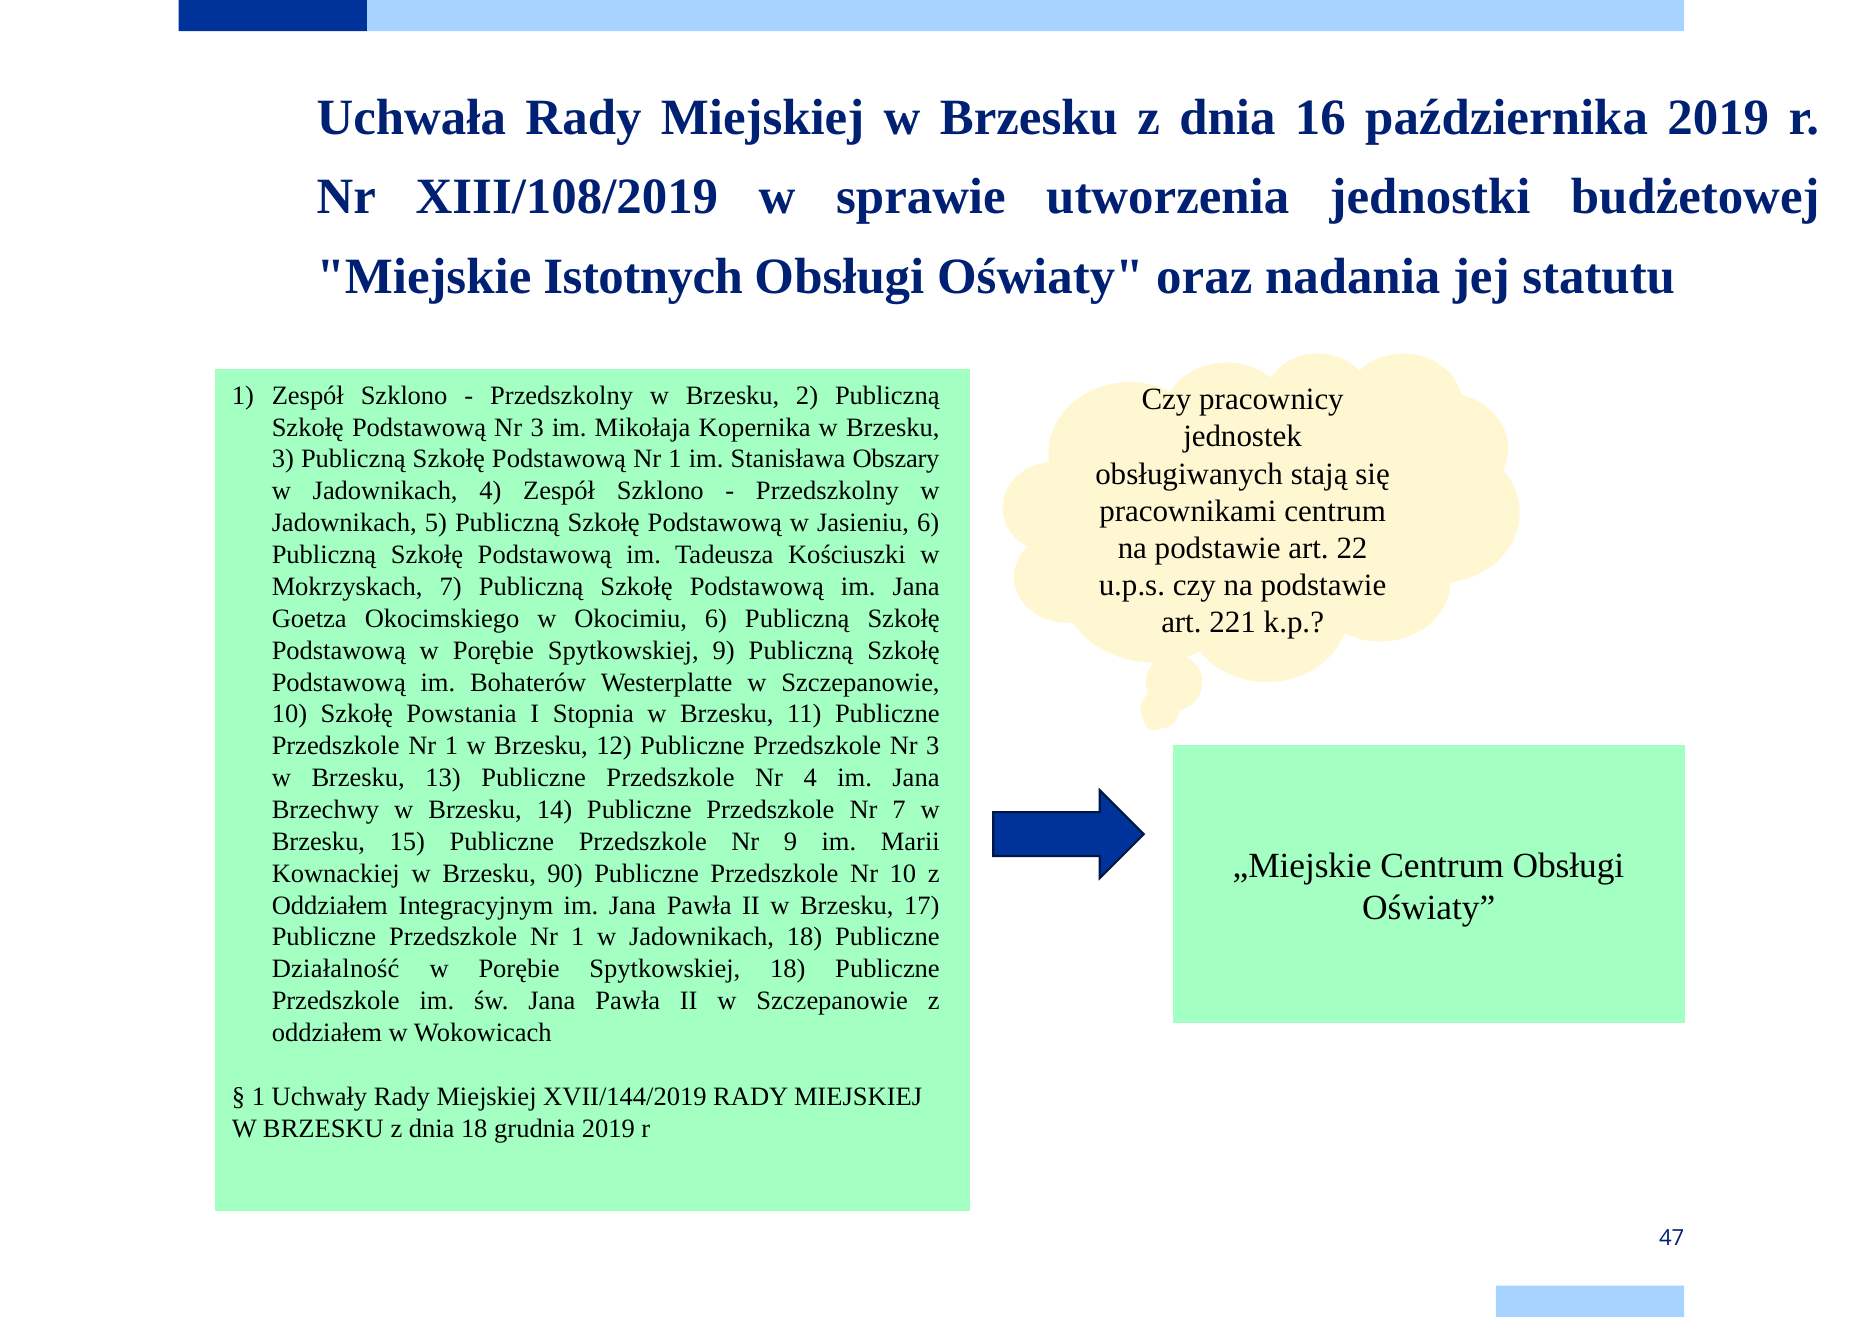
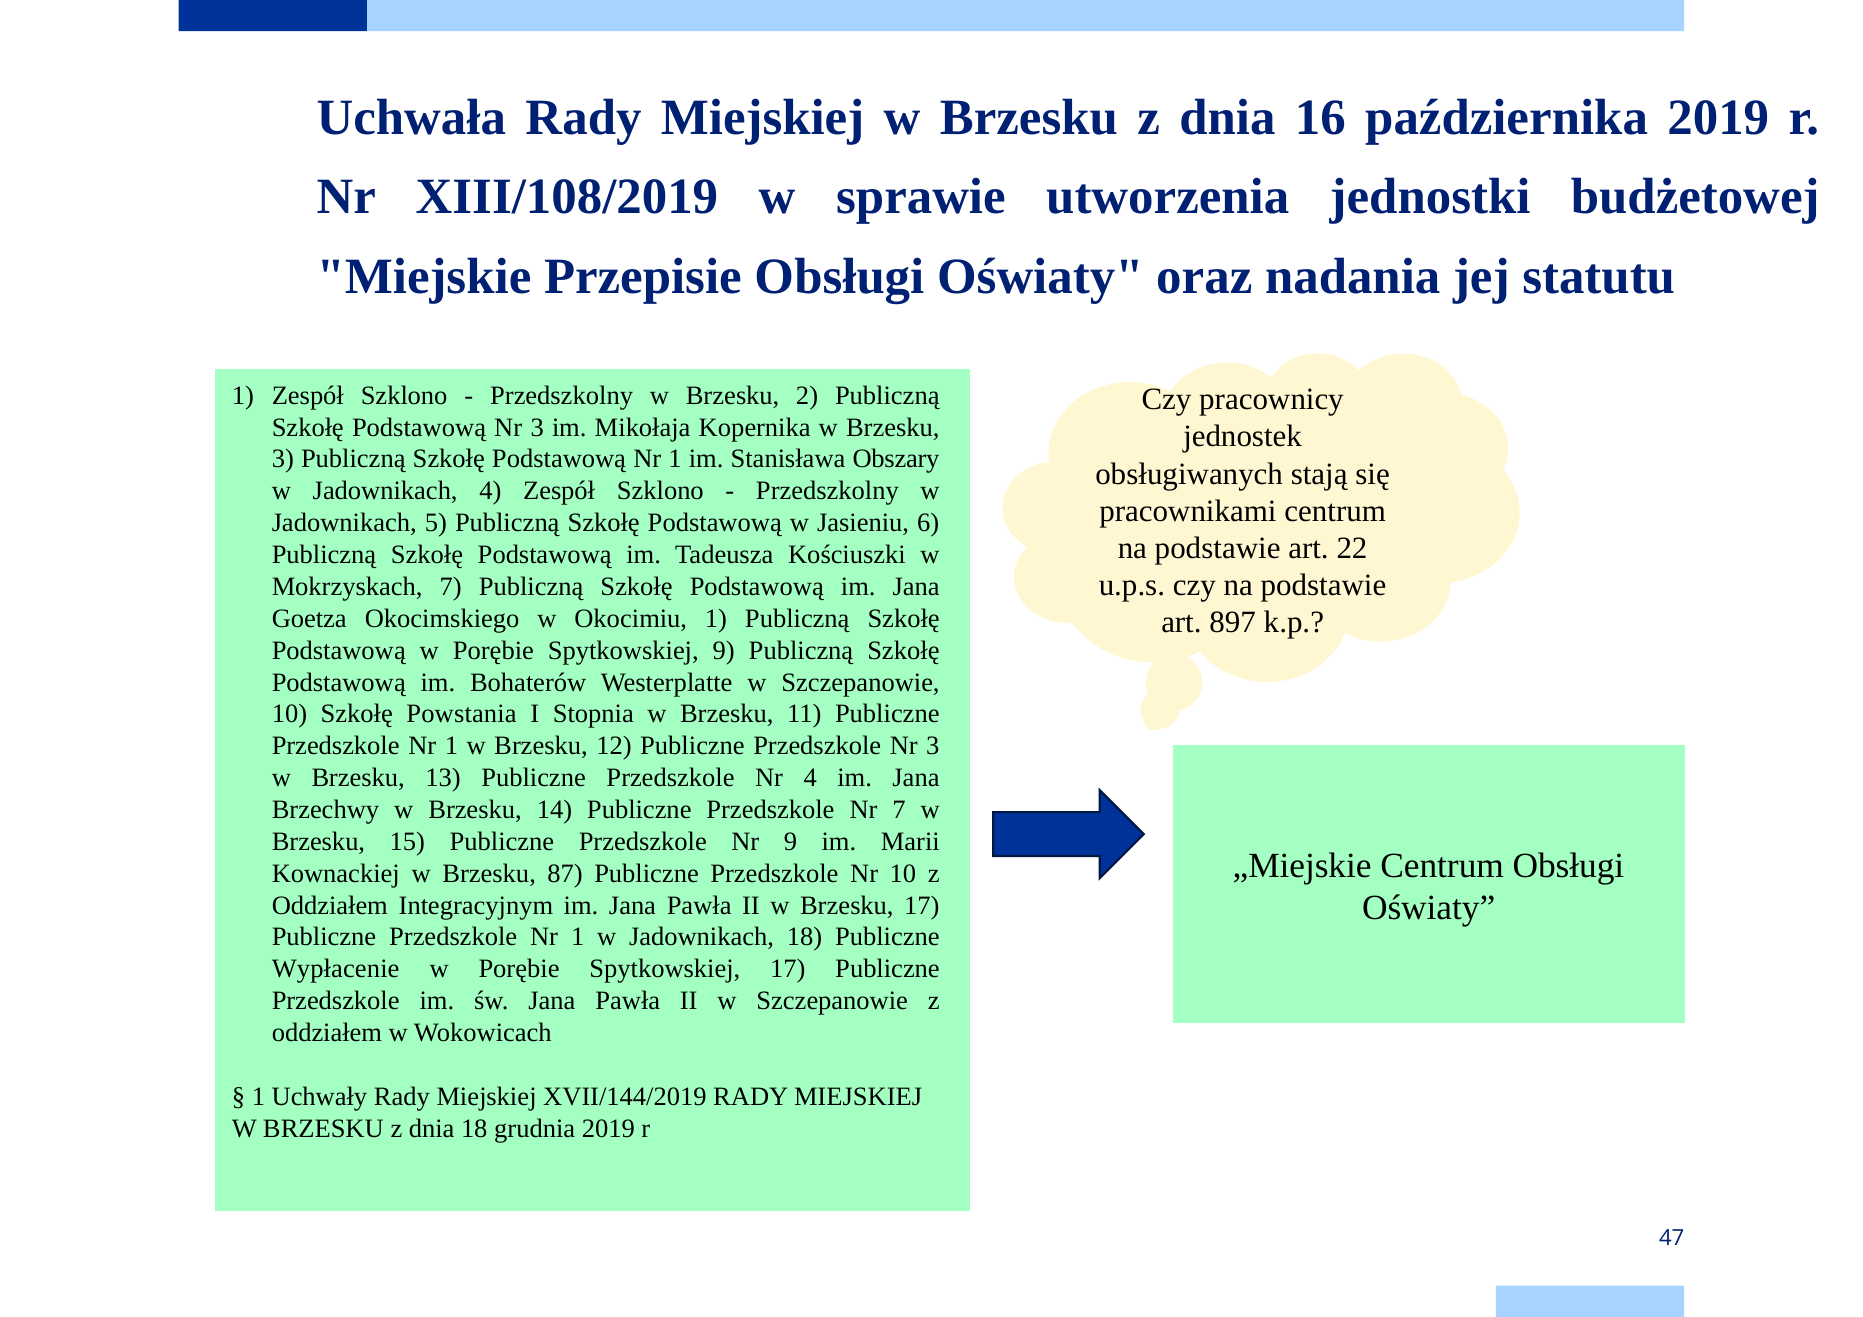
Istotnych: Istotnych -> Przepisie (643, 277)
Okocimiu 6: 6 -> 1 (716, 619)
221: 221 -> 897 (1233, 623)
90: 90 -> 87 (565, 874)
Działalność: Działalność -> Wypłacenie (336, 969)
Spytkowskiej 18: 18 -> 17 (788, 969)
